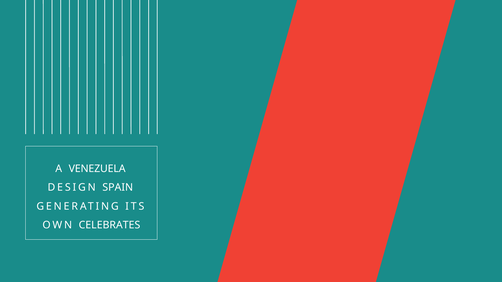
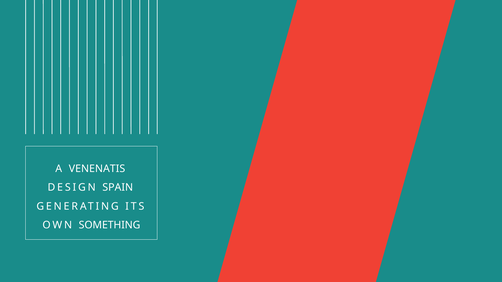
VENEZUELA: VENEZUELA -> VENENATIS (97, 169)
CELEBRATES: CELEBRATES -> SOMETHING (110, 225)
